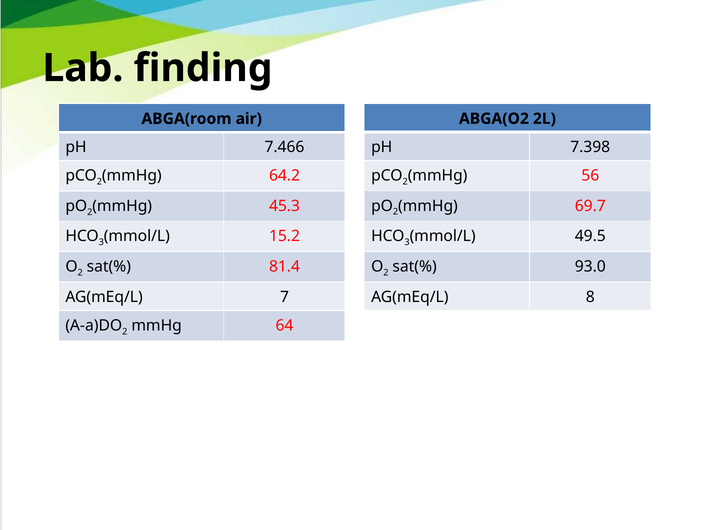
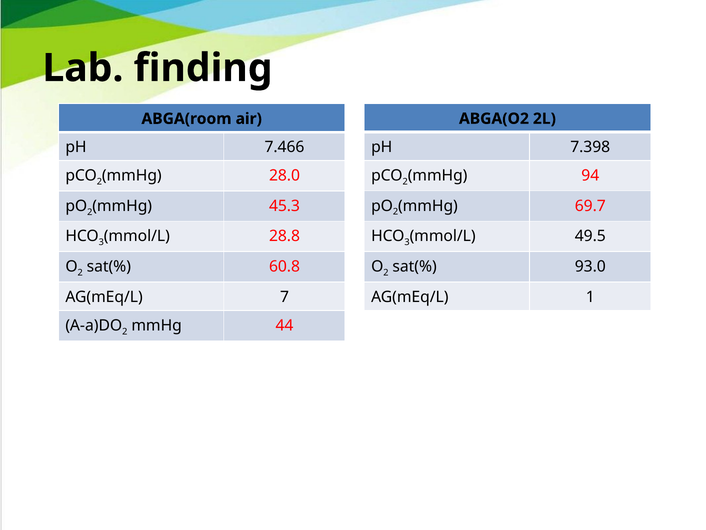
56: 56 -> 94 (590, 175)
64.2: 64.2 -> 28.0 (285, 175)
15.2: 15.2 -> 28.8 (285, 236)
81.4: 81.4 -> 60.8 (285, 266)
8: 8 -> 1 (590, 297)
64: 64 -> 44 (284, 325)
